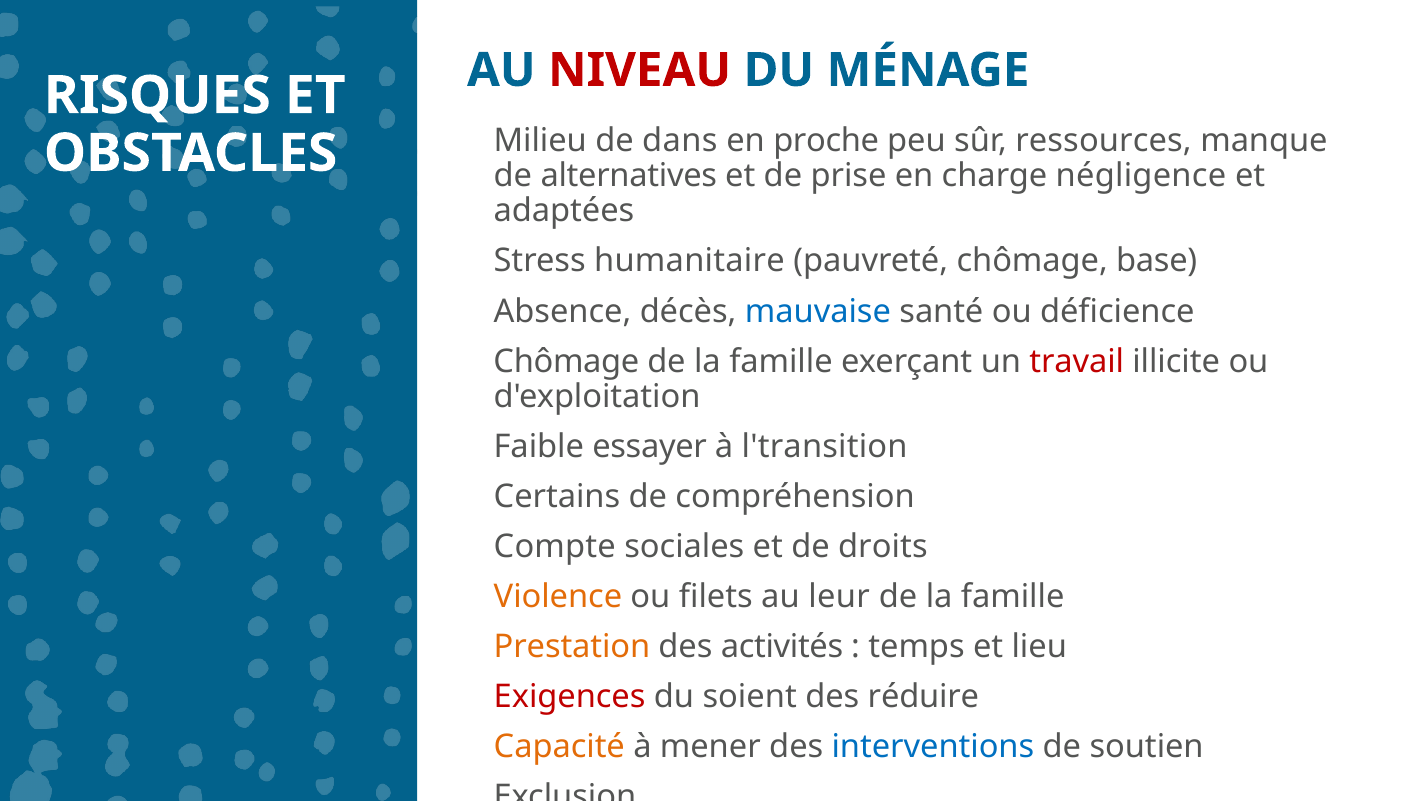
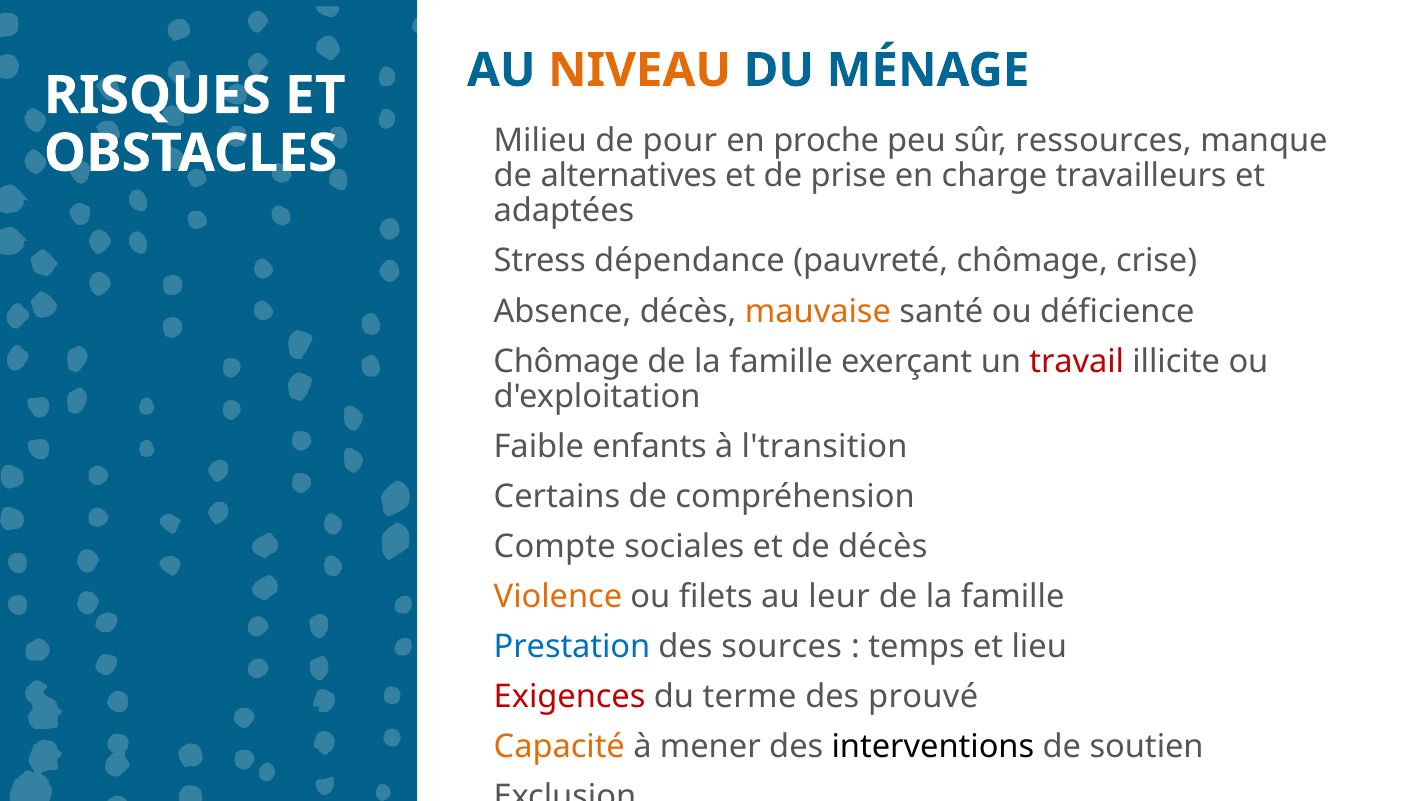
NIVEAU colour: red -> orange (640, 70)
dans: dans -> pour (680, 141)
négligence: négligence -> travailleurs (1141, 176)
humanitaire: humanitaire -> dépendance (689, 261)
base: base -> crise (1157, 261)
mauvaise colour: blue -> orange (818, 311)
essayer: essayer -> enfants (650, 447)
de droits: droits -> décès (883, 547)
Prestation colour: orange -> blue (572, 647)
activités: activités -> sources (782, 647)
soient: soient -> terme (750, 697)
réduire: réduire -> prouvé (923, 697)
interventions colour: blue -> black (933, 747)
